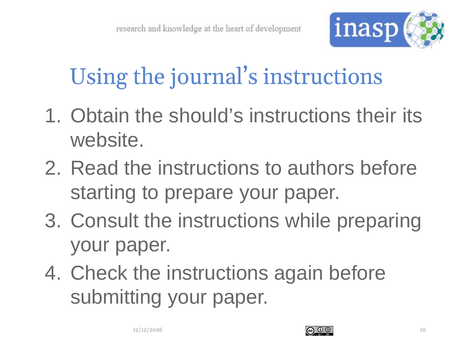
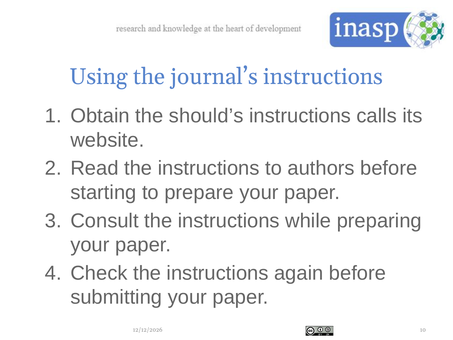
their: their -> calls (377, 116)
